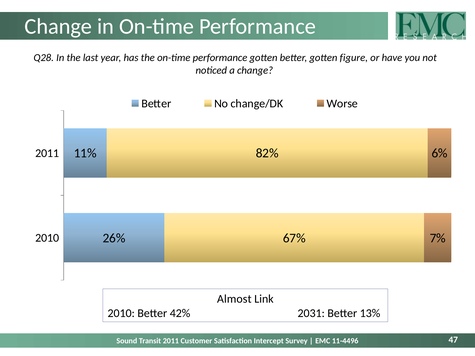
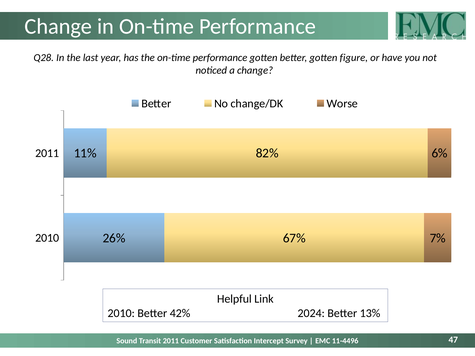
Almost: Almost -> Helpful (234, 299)
2031: 2031 -> 2024 (311, 313)
